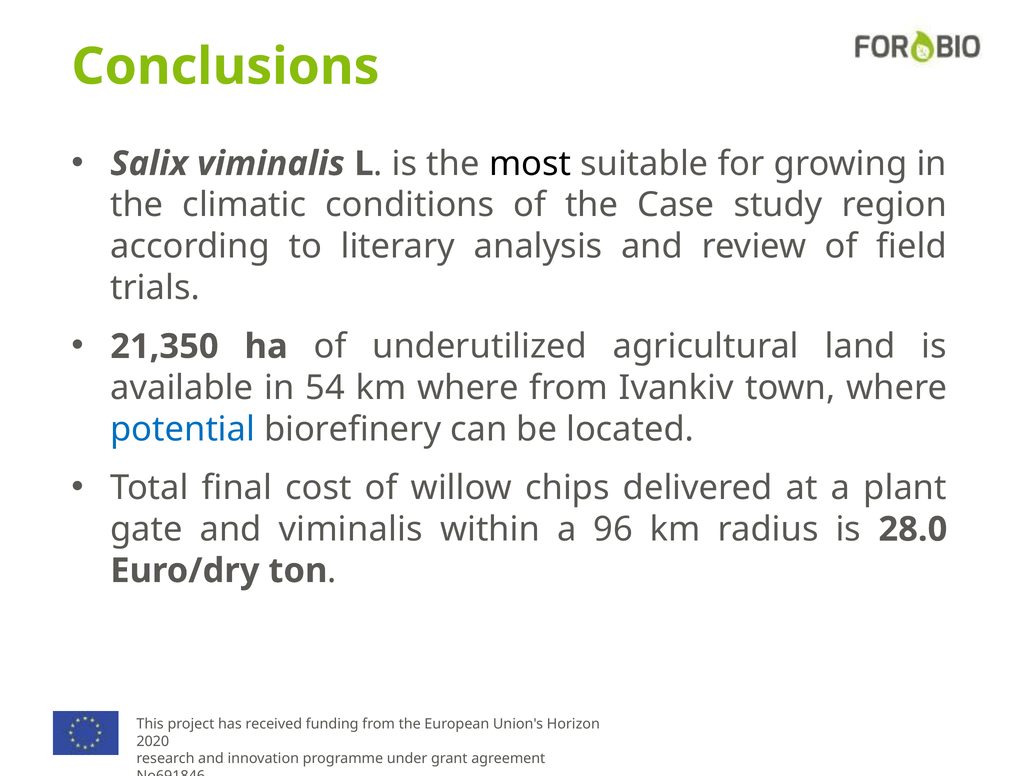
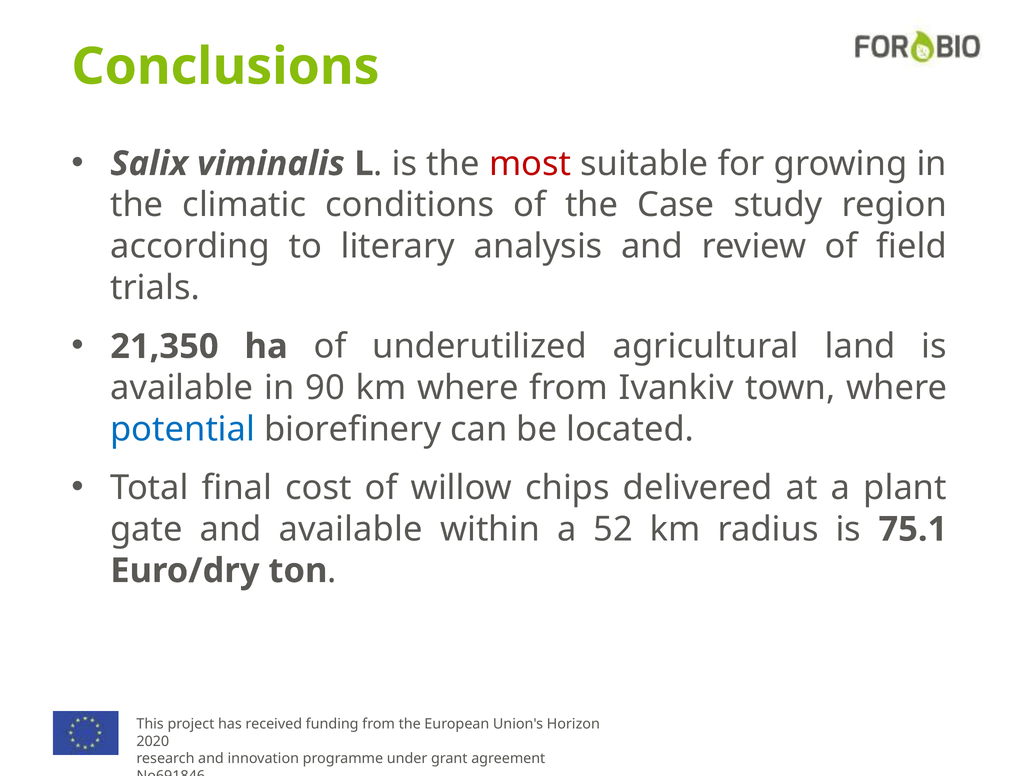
most colour: black -> red (530, 164)
54: 54 -> 90 (325, 388)
and viminalis: viminalis -> available (351, 530)
96: 96 -> 52 (613, 530)
28.0: 28.0 -> 75.1 (913, 530)
